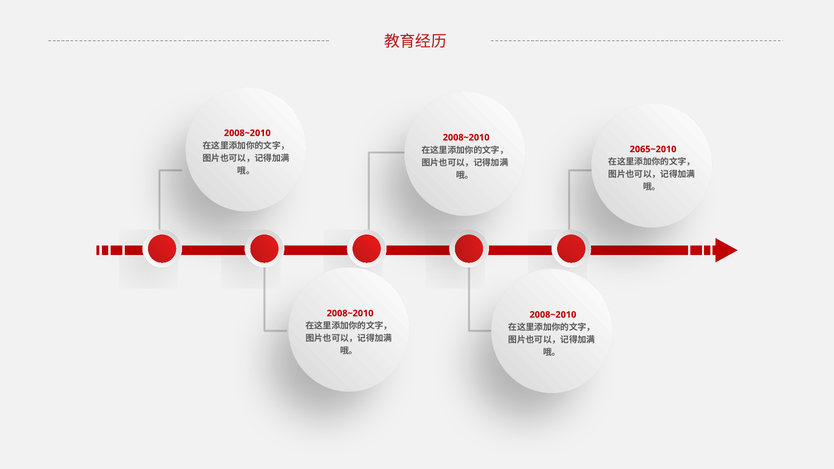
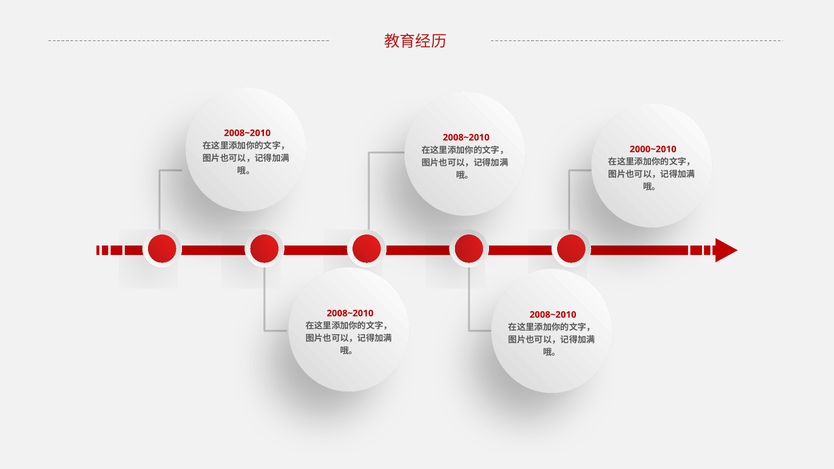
2065~2010: 2065~2010 -> 2000~2010 (653, 149)
